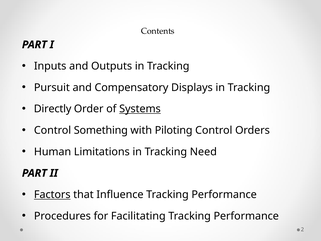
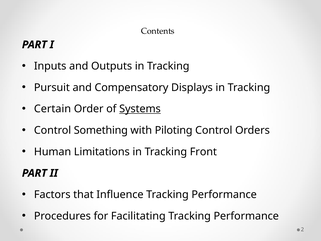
Directly: Directly -> Certain (52, 109)
Need: Need -> Front (203, 152)
Factors underline: present -> none (52, 194)
